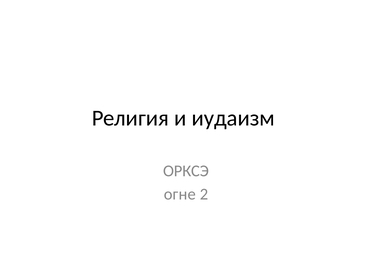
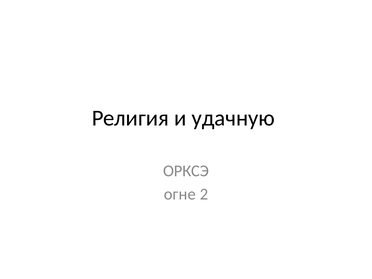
иудаизм: иудаизм -> удачную (233, 118)
